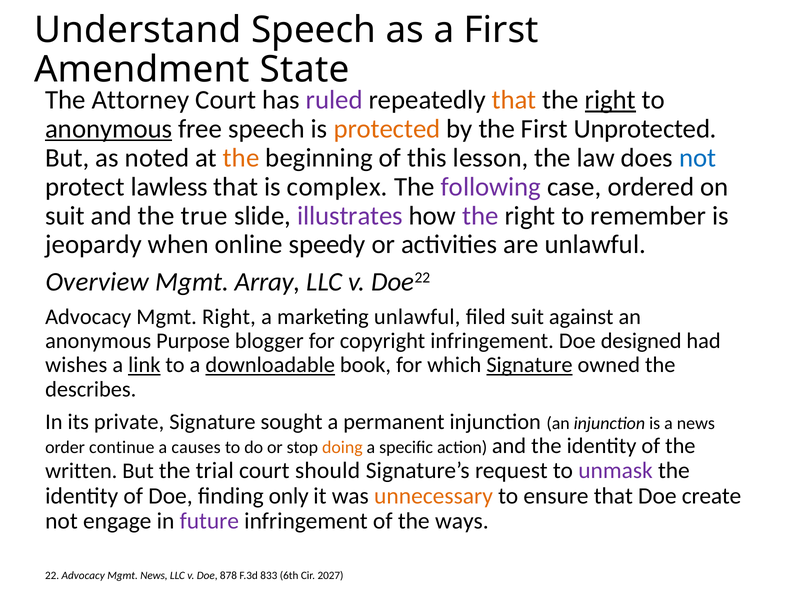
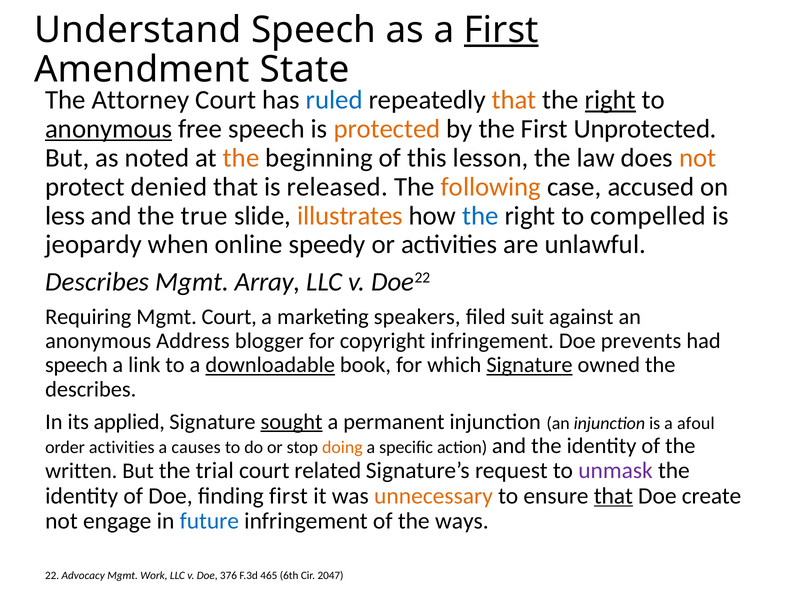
First underline: none -> present (501, 30)
ruled colour: purple -> blue (334, 100)
not colour: blue -> orange (698, 158)
lawless: lawless -> denied (169, 187)
complex: complex -> released (337, 187)
following colour: purple -> orange (491, 187)
ordered: ordered -> accused (651, 187)
suit: suit -> less (65, 216)
illustrates colour: purple -> orange (350, 216)
the colour: purple -> blue (480, 216)
remember: remember -> compelled (648, 216)
Overview: Overview -> Describes (97, 282)
Advocacy: Advocacy -> Requiring (88, 317)
Mgmt Right: Right -> Court (229, 317)
marketing unlawful: unlawful -> speakers (417, 317)
Purpose: Purpose -> Address (193, 341)
designed: designed -> prevents (641, 341)
wishes: wishes -> speech (76, 366)
link underline: present -> none (144, 366)
private: private -> applied (129, 422)
sought underline: none -> present (292, 422)
a news: news -> afoul (696, 424)
order continue: continue -> activities (122, 448)
should: should -> related (328, 471)
finding only: only -> first (288, 497)
that underline: none -> present (613, 497)
future colour: purple -> blue (209, 522)
Mgmt News: News -> Work (154, 576)
878: 878 -> 376 (228, 576)
833: 833 -> 465 (269, 576)
2027: 2027 -> 2047 (331, 576)
